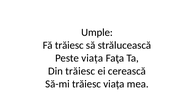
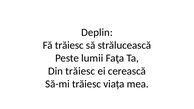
Umple: Umple -> Deplin (97, 32)
Peste viața: viața -> lumii (92, 58)
